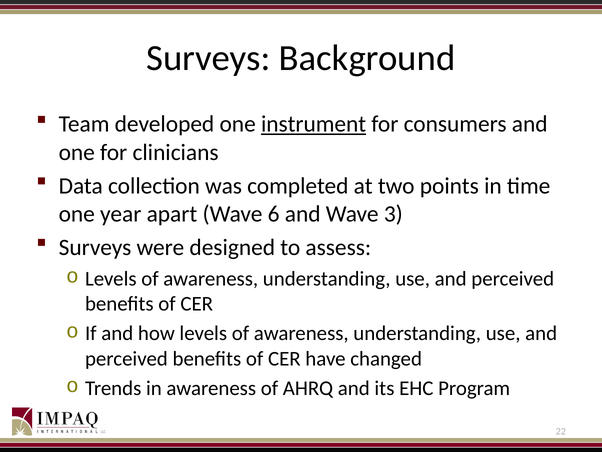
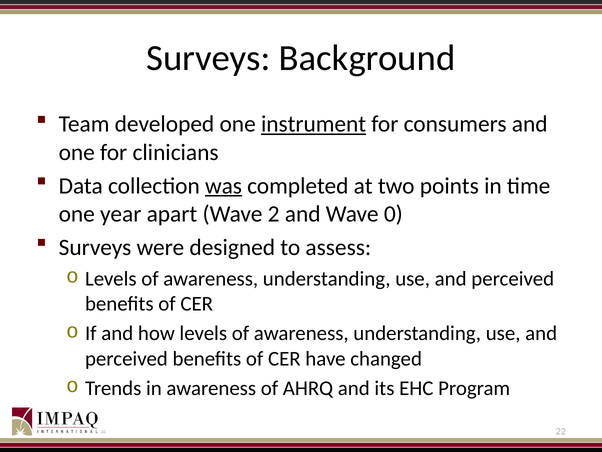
was underline: none -> present (224, 186)
6: 6 -> 2 (274, 214)
3: 3 -> 0 (393, 214)
